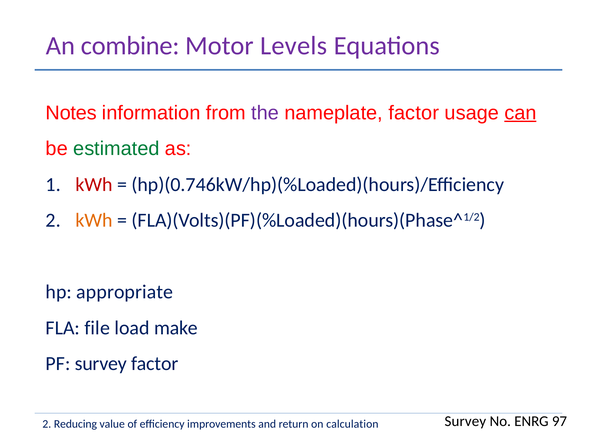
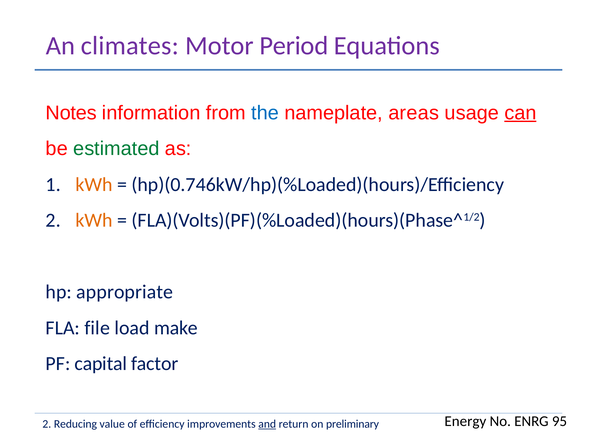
combine: combine -> climates (130, 46)
Levels: Levels -> Period (294, 46)
the colour: purple -> blue (265, 113)
nameplate factor: factor -> areas (414, 113)
kWh colour: red -> orange (94, 184)
PF survey: survey -> capital (101, 364)
Survey: Survey -> Energy (465, 421)
97: 97 -> 95 (559, 421)
and underline: none -> present (267, 424)
calculation: calculation -> preliminary (353, 424)
